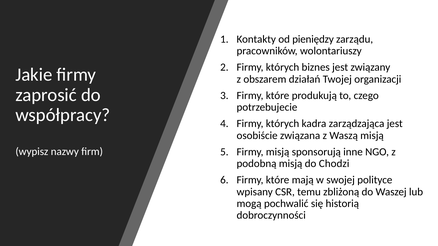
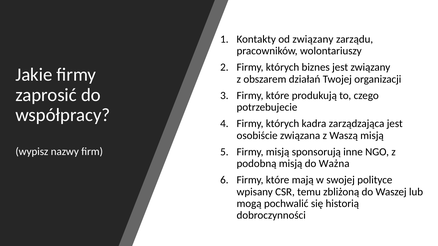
od pieniędzy: pieniędzy -> związany (313, 39)
Chodzi: Chodzi -> Ważna (334, 164)
